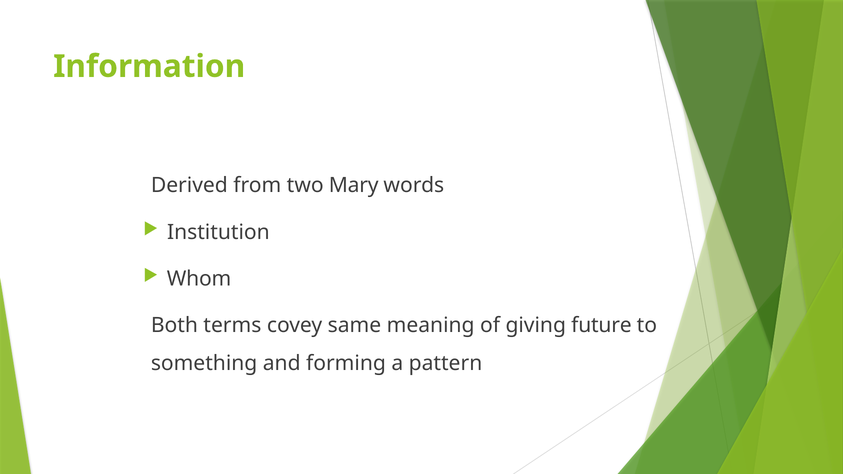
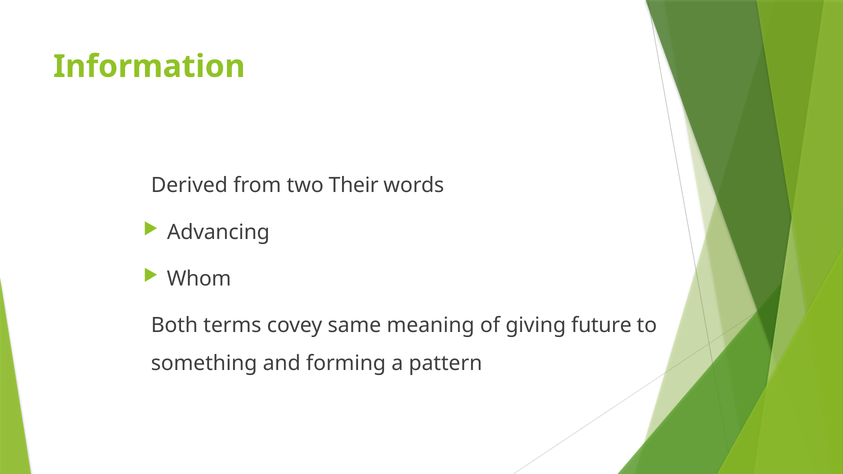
Mary: Mary -> Their (354, 185)
Institution: Institution -> Advancing (218, 232)
